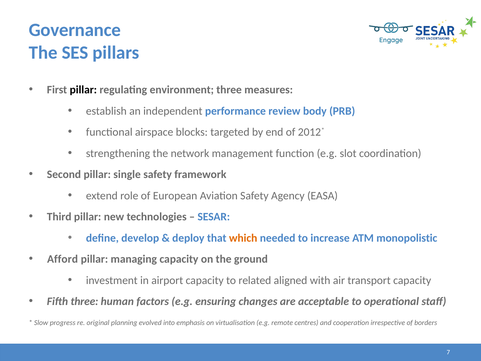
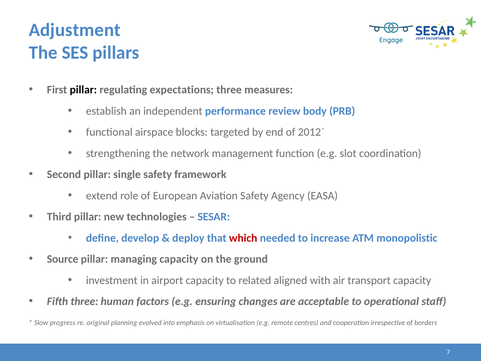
Governance: Governance -> Adjustment (75, 30)
environment: environment -> expectations (182, 90)
which colour: orange -> red (243, 238)
Afford: Afford -> Source (63, 259)
